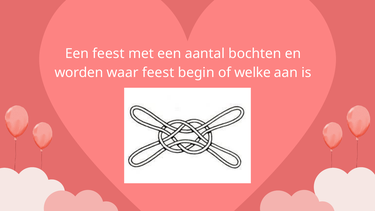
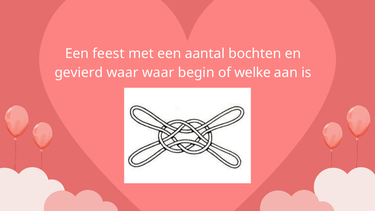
worden: worden -> gevierd (79, 73)
waar feest: feest -> waar (158, 73)
